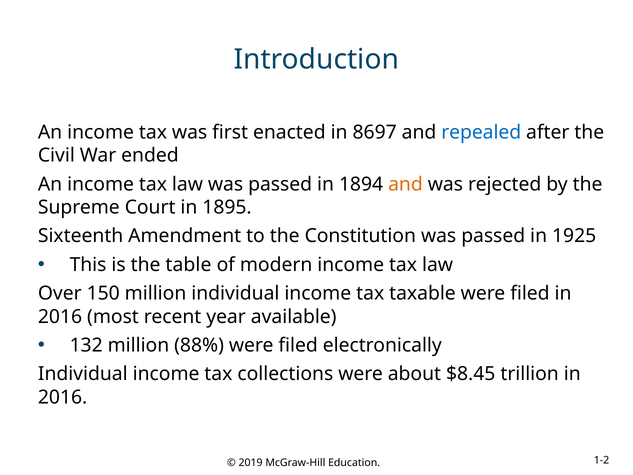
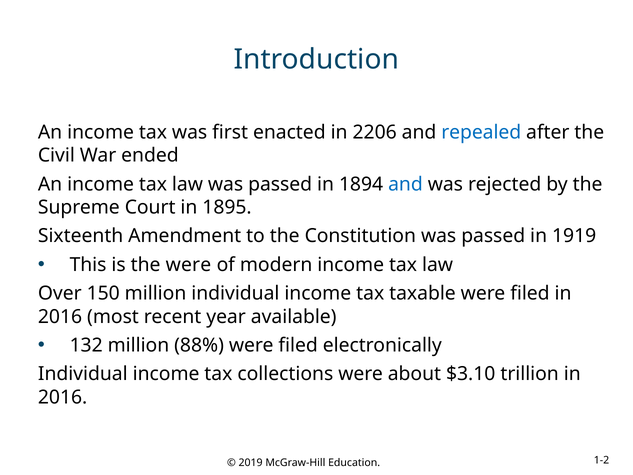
8697: 8697 -> 2206 (375, 132)
and colour: orange -> blue (405, 184)
1925: 1925 -> 1919 (574, 236)
the table: table -> were (188, 265)
$8.45: $8.45 -> $3.10 (471, 374)
